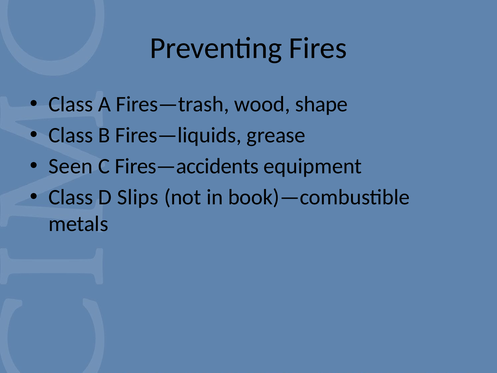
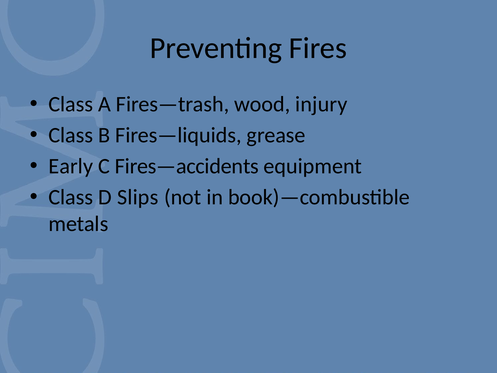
shape: shape -> injury (321, 104)
Seen: Seen -> Early (71, 166)
